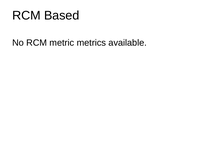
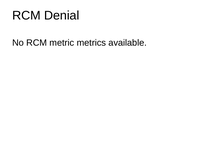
Based: Based -> Denial (62, 15)
